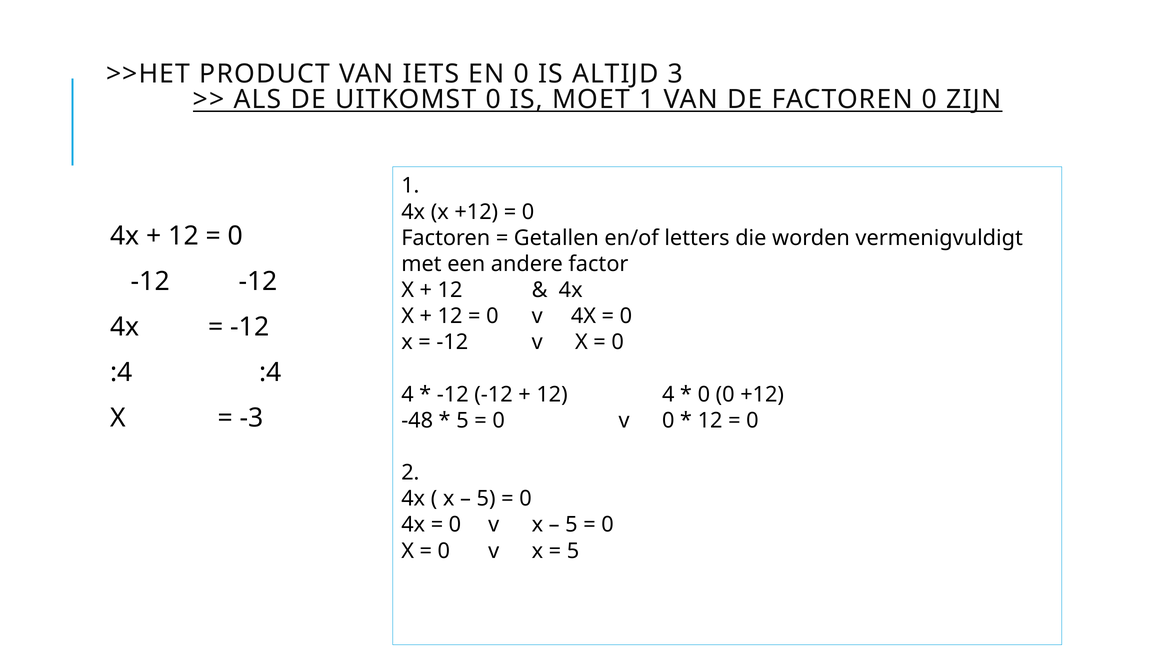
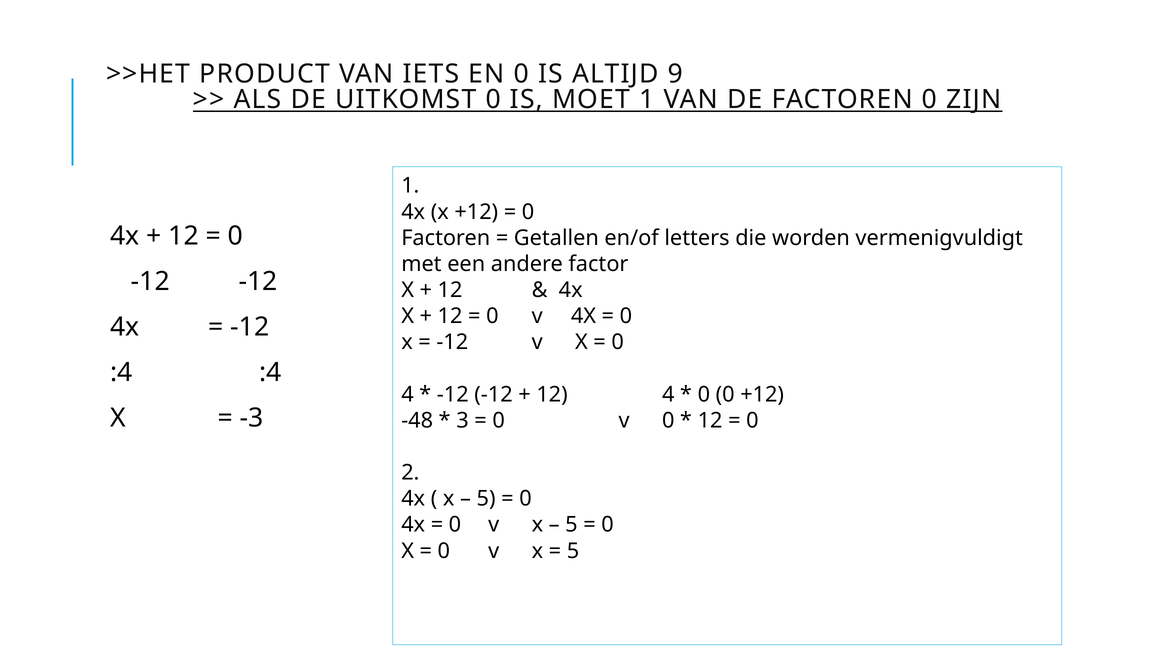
3: 3 -> 9 (675, 74)
5: 5 -> 3 (462, 420)
